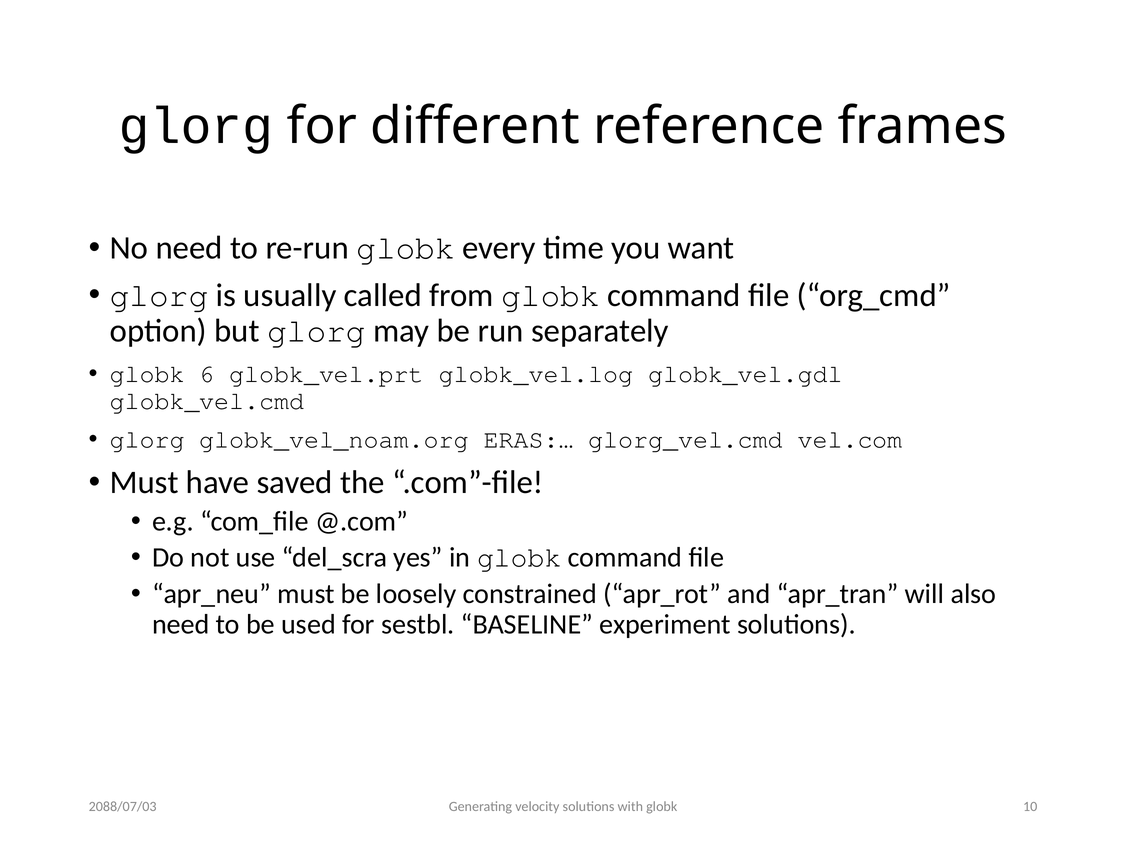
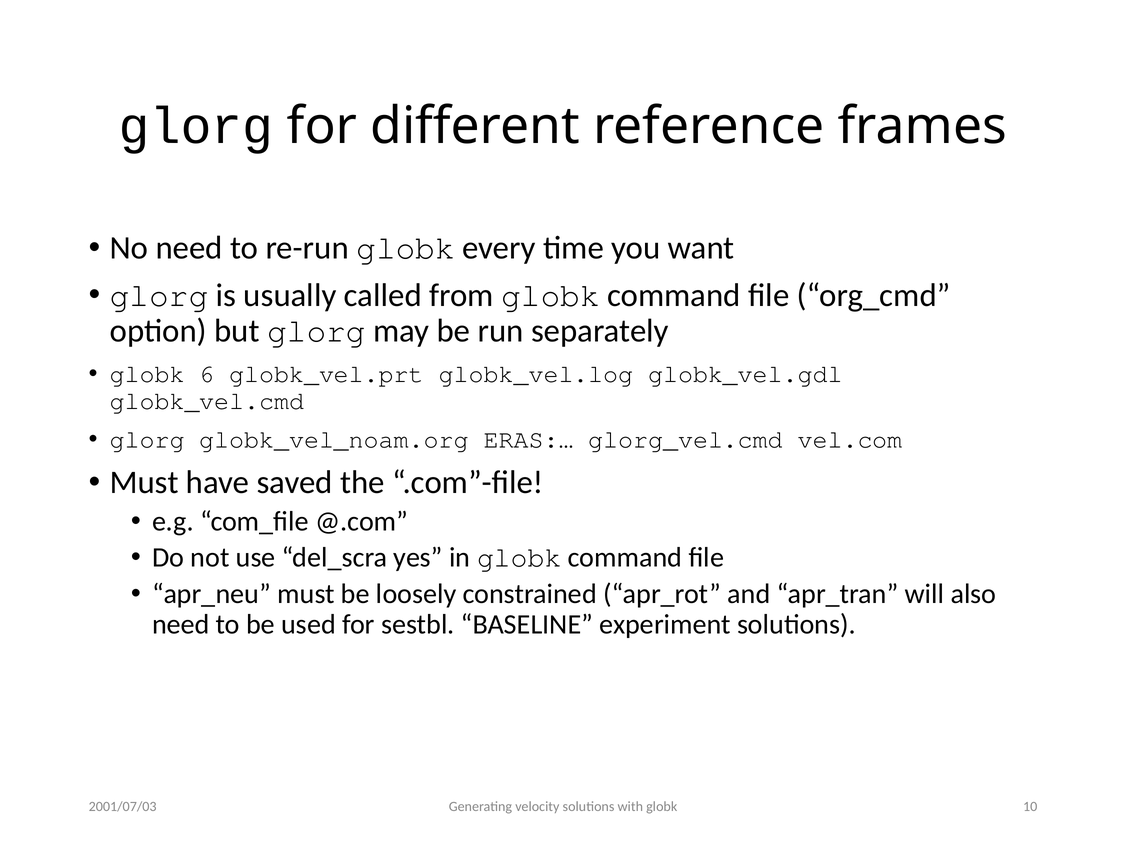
2088/07/03: 2088/07/03 -> 2001/07/03 (123, 806)
